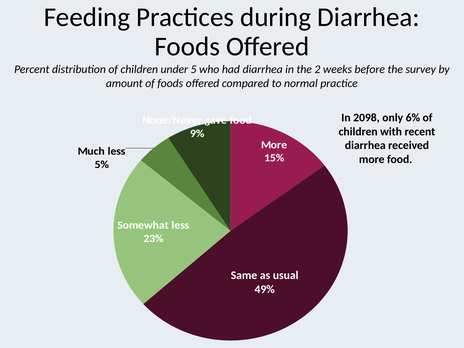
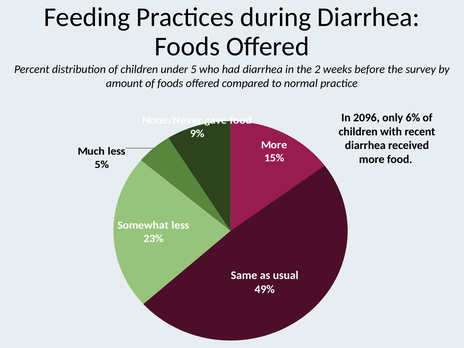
2098: 2098 -> 2096 (366, 118)
